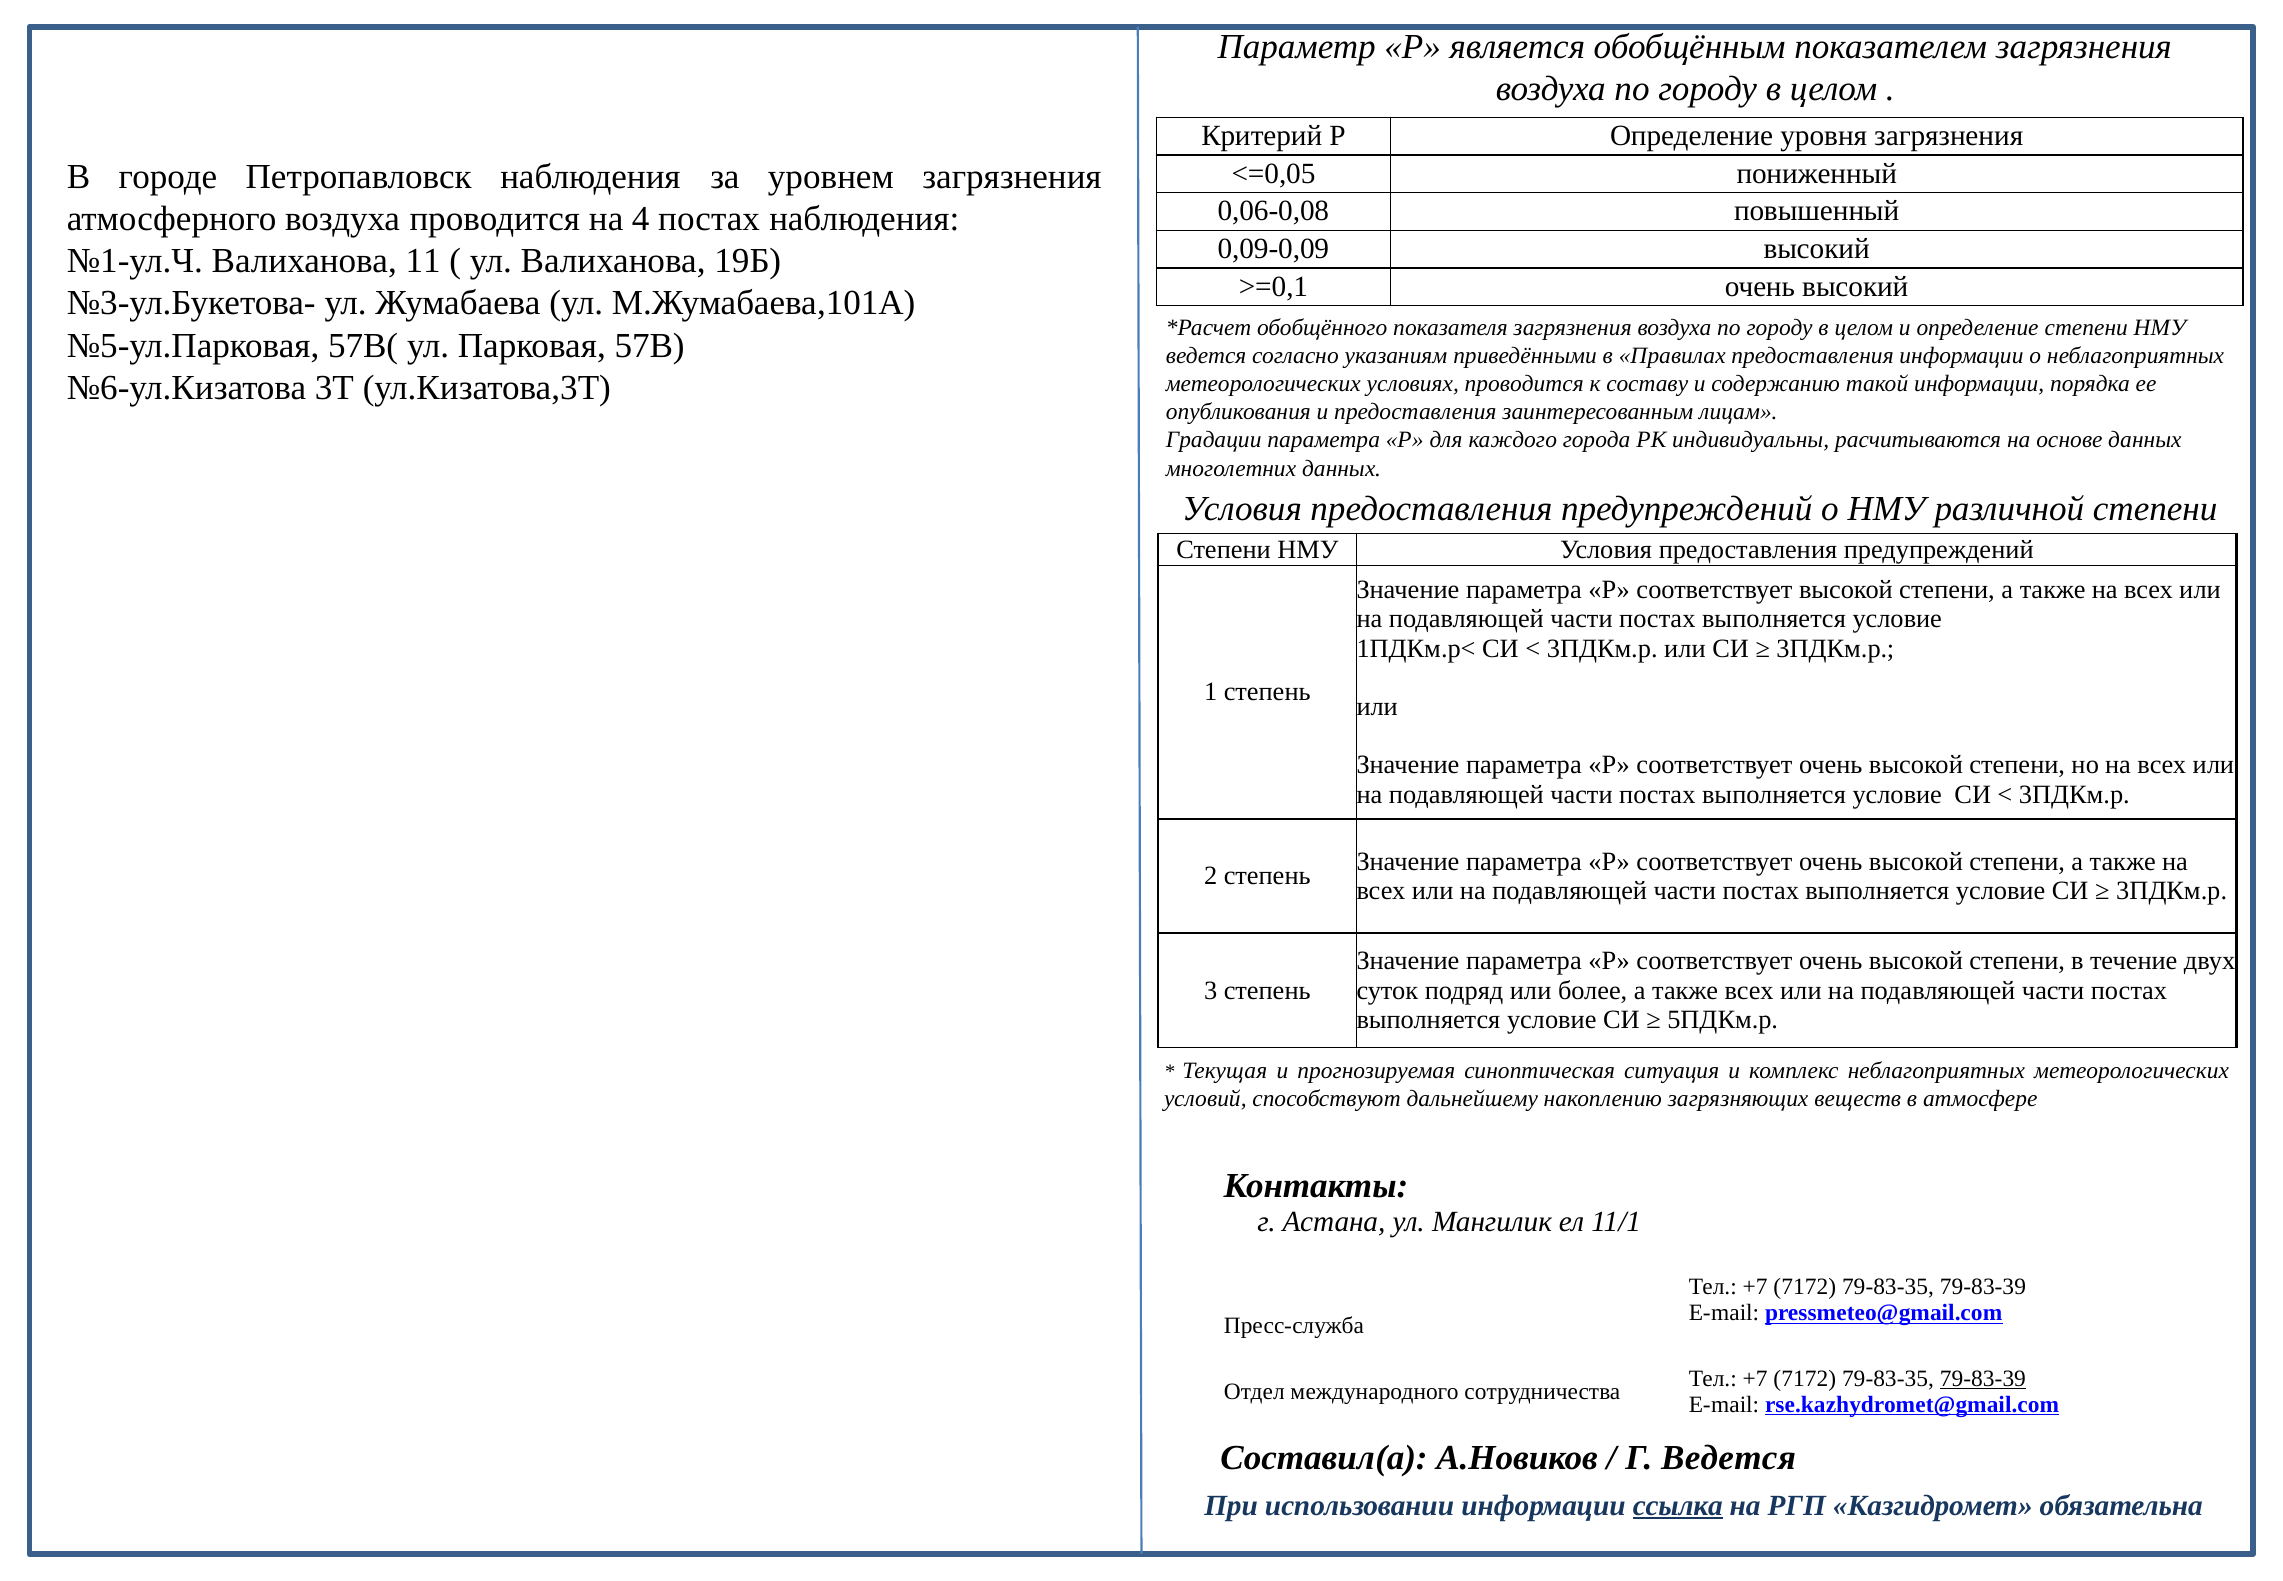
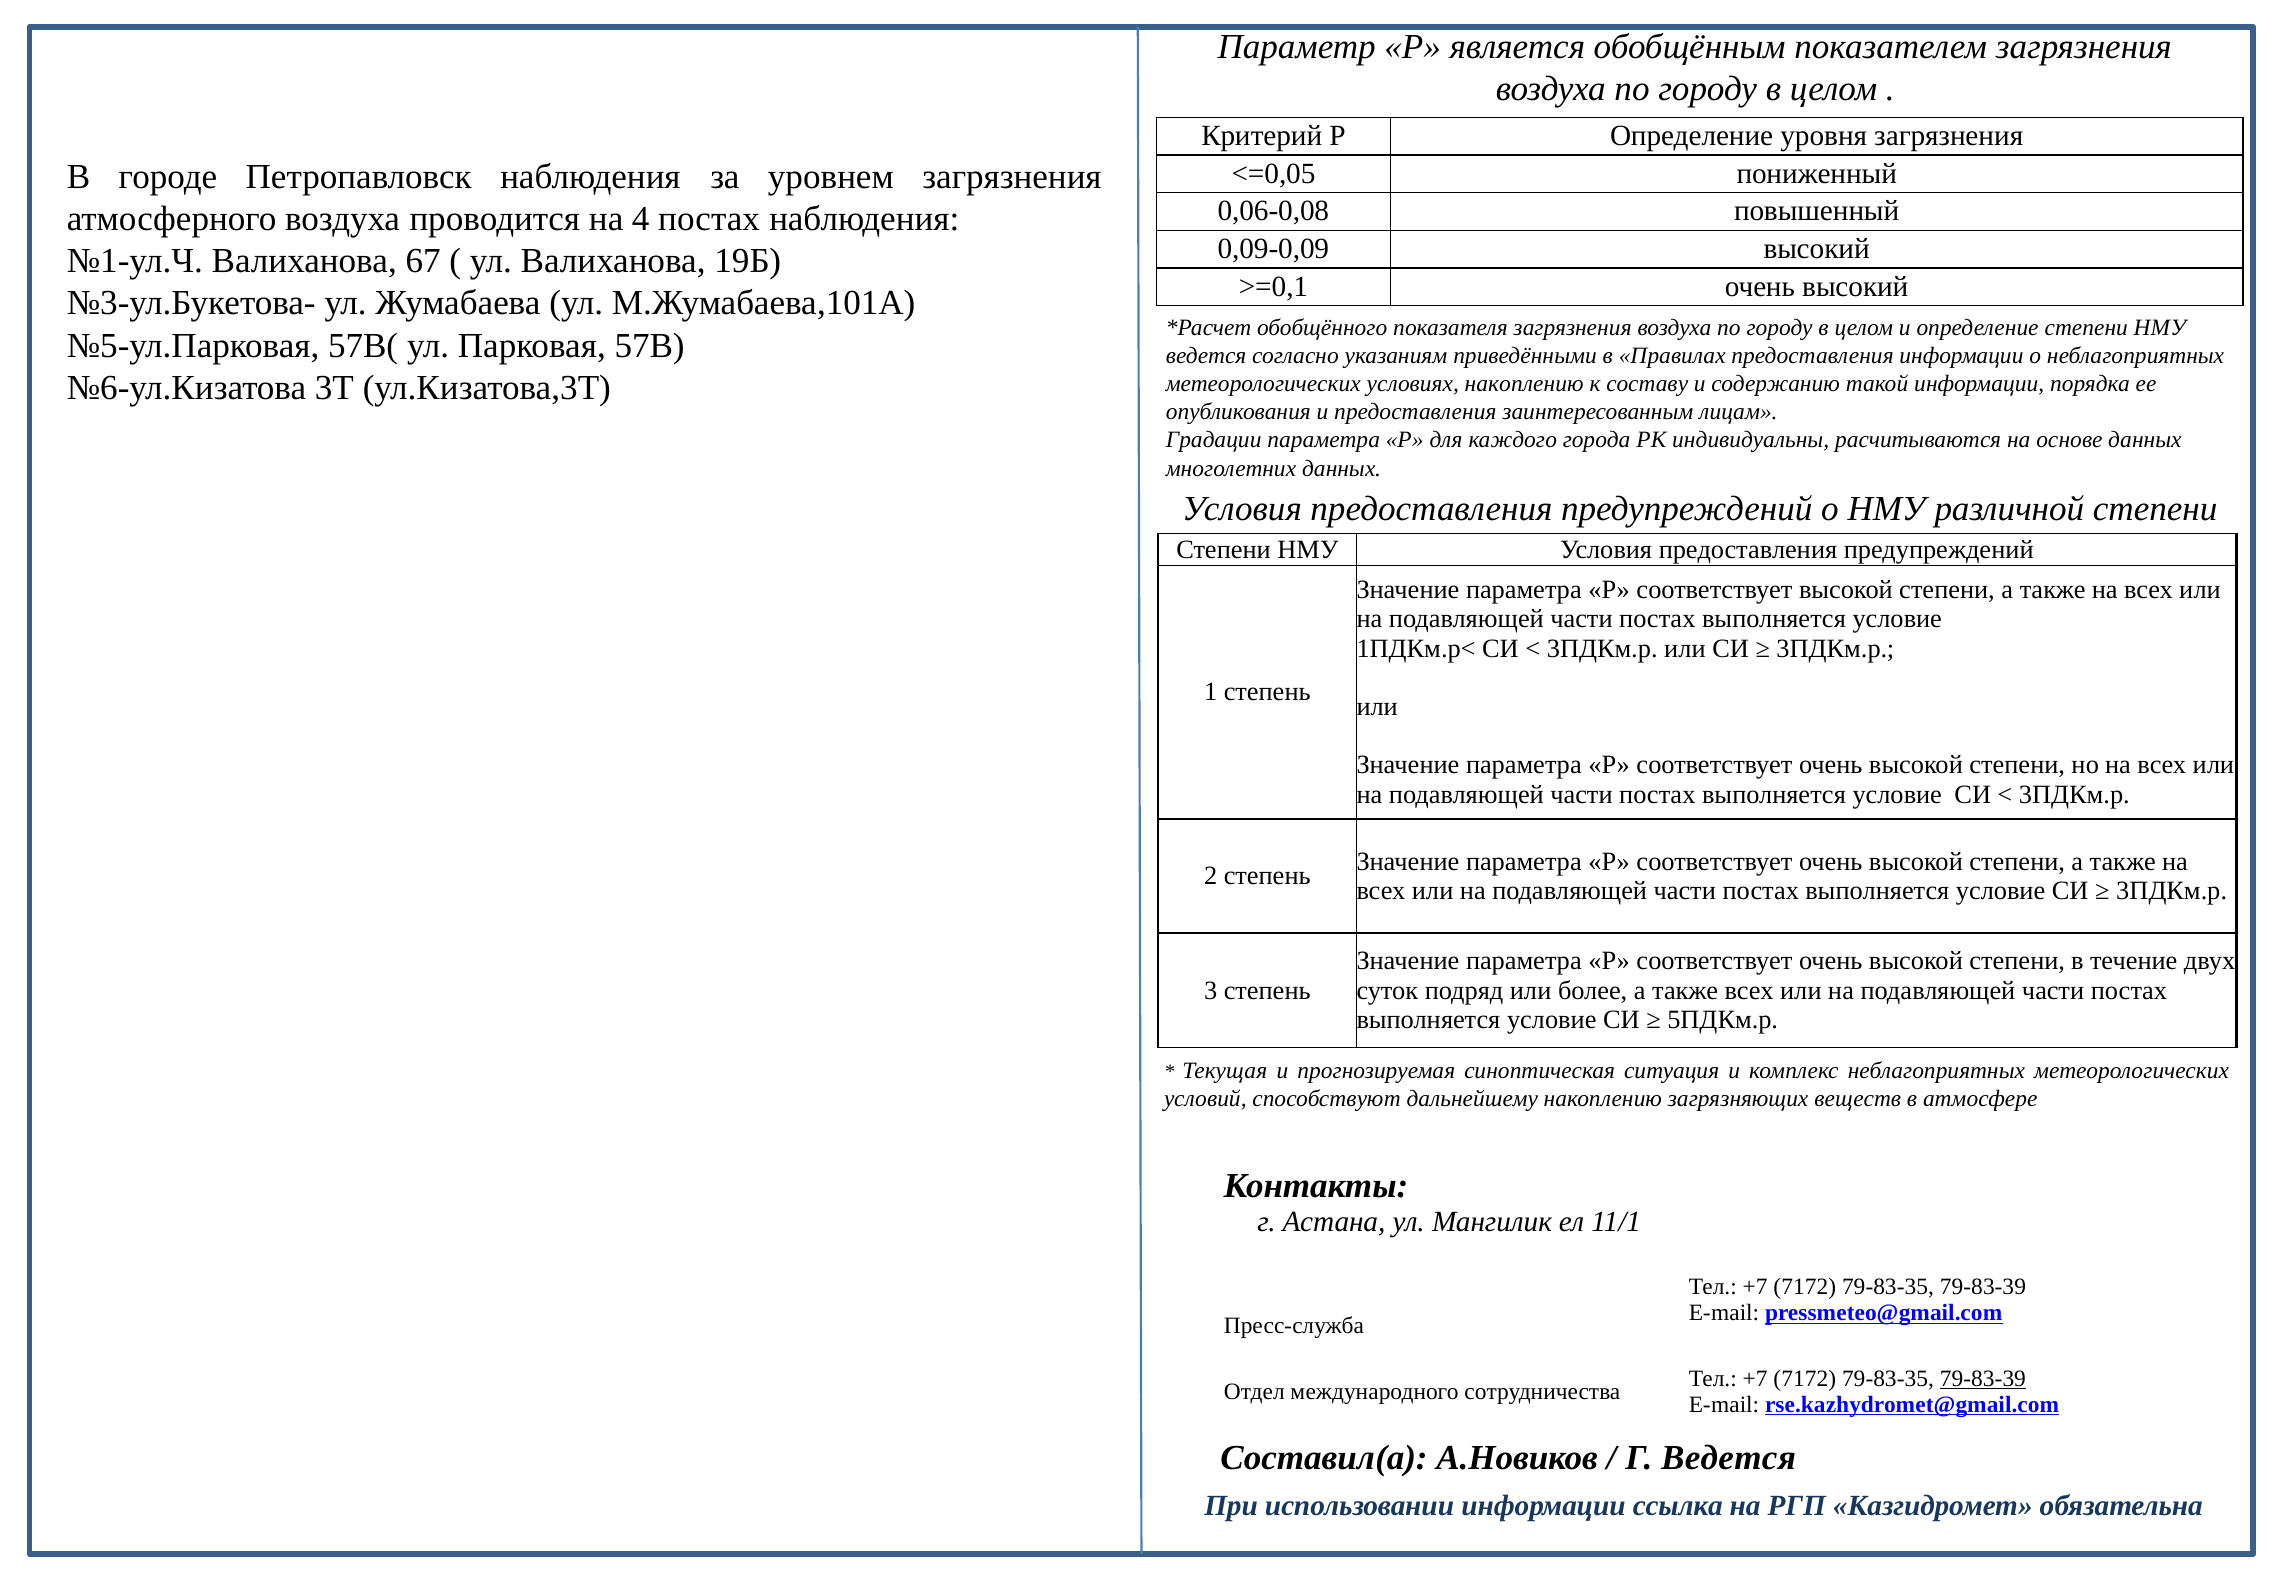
11: 11 -> 67 (423, 261)
условиях проводится: проводится -> накоплению (1524, 384)
ссылка underline: present -> none (1678, 1505)
